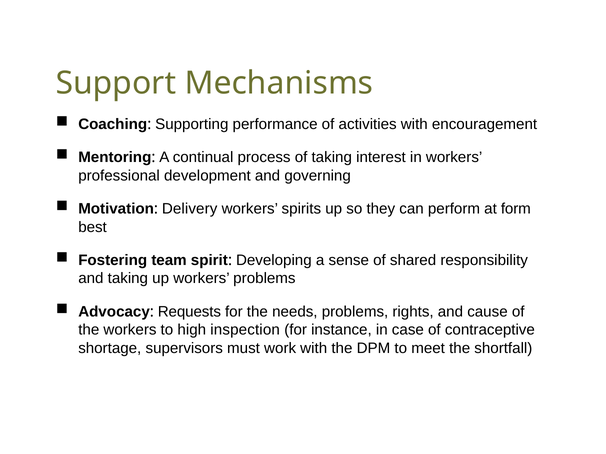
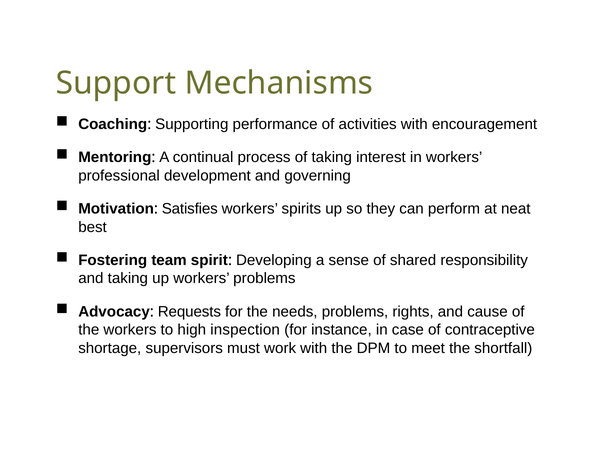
Delivery: Delivery -> Satisfies (190, 209)
form: form -> neat (516, 209)
